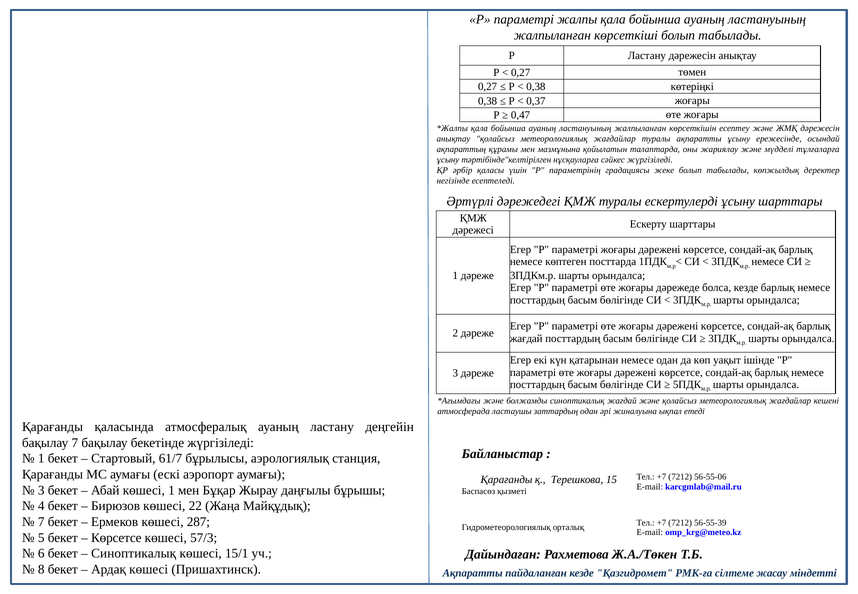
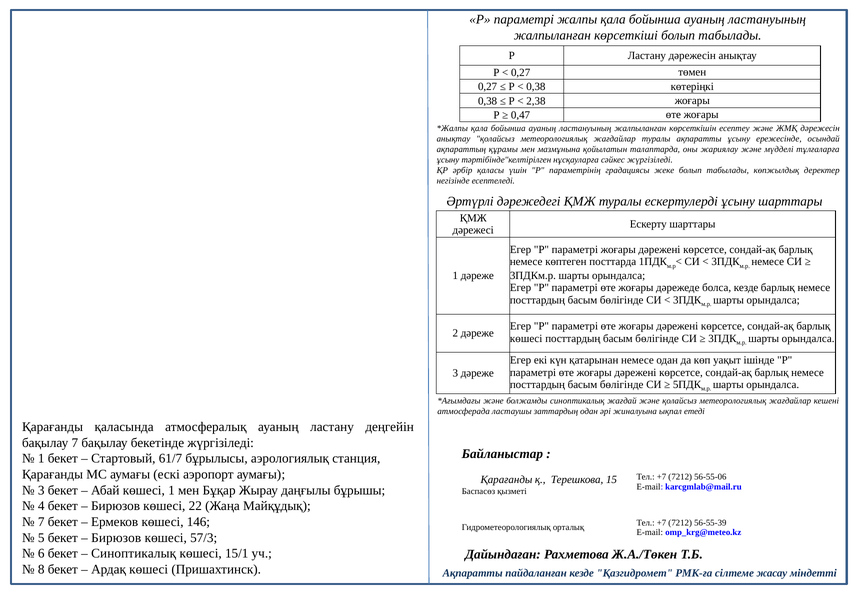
0,37: 0,37 -> 2,38 (536, 101)
жағдай: жағдай -> көшесі (526, 338)
287: 287 -> 146 (198, 522)
Көрсетсе: Көрсетсе -> Бирюзов (116, 538)
